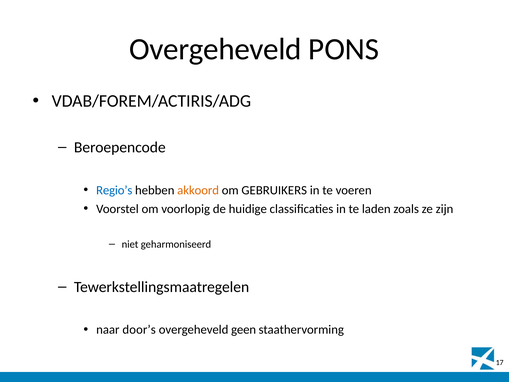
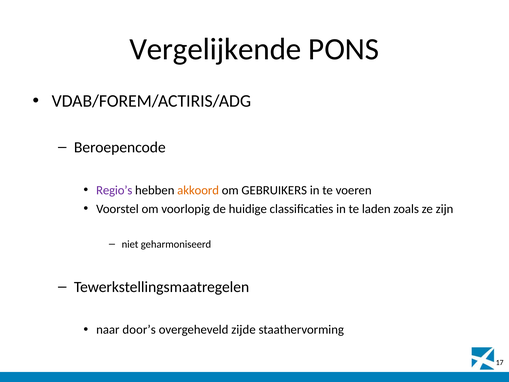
Overgeheveld: Overgeheveld -> Vergelijkende (215, 49)
Regio’s colour: blue -> purple (114, 190)
geen: geen -> zijde (243, 330)
